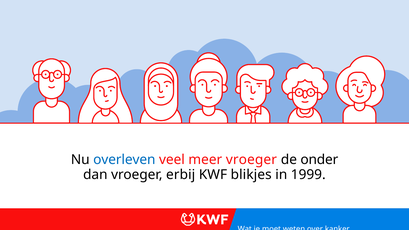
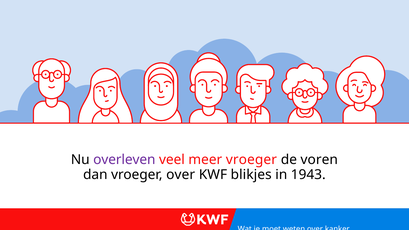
overleven colour: blue -> purple (124, 160)
onder: onder -> voren (319, 160)
vroeger erbij: erbij -> over (181, 175)
1999: 1999 -> 1943 (308, 175)
